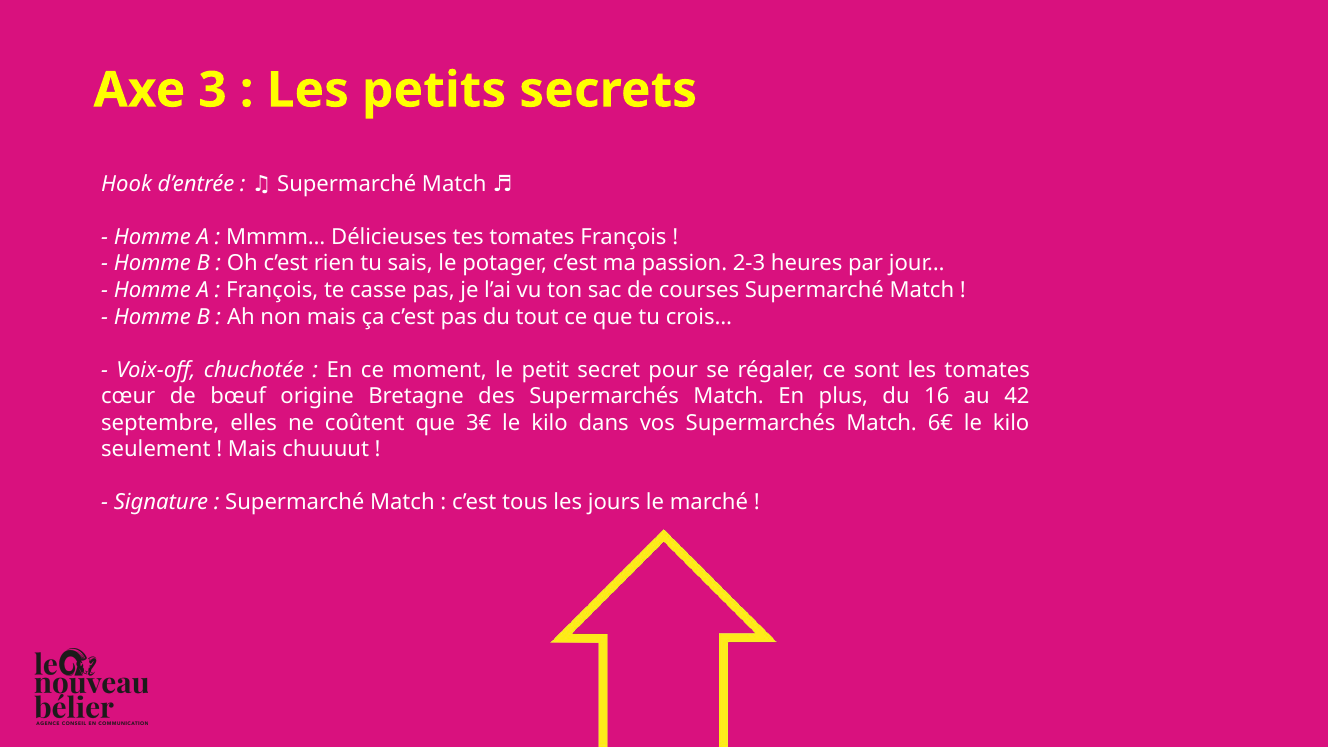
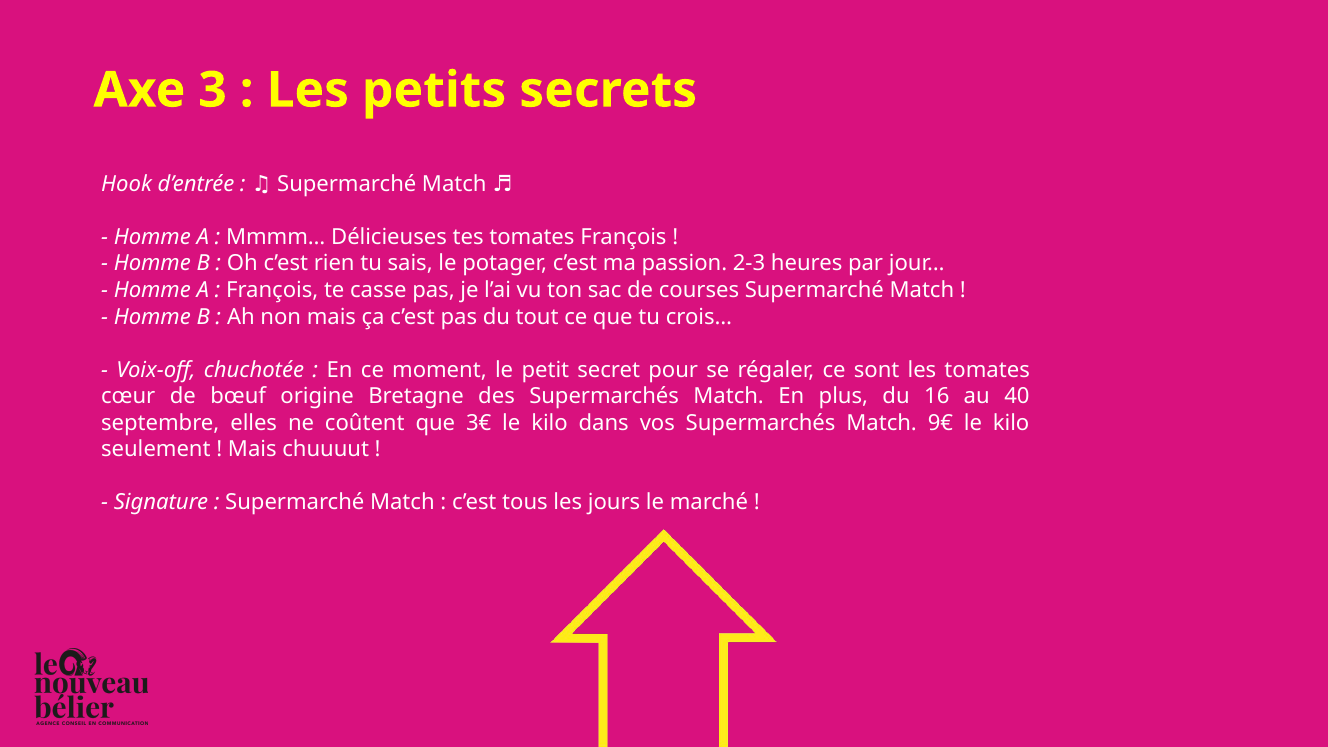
42: 42 -> 40 (1017, 396)
6€: 6€ -> 9€ (940, 423)
